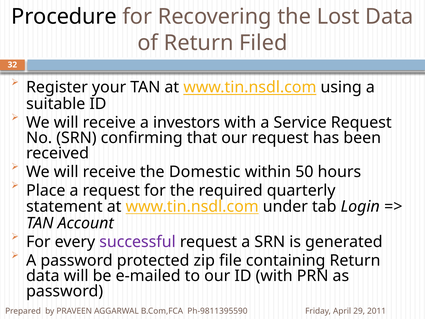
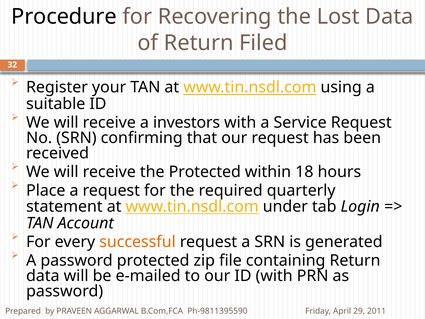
the Domestic: Domestic -> Protected (205, 172)
50: 50 -> 18 (304, 172)
successful colour: purple -> orange (138, 242)
